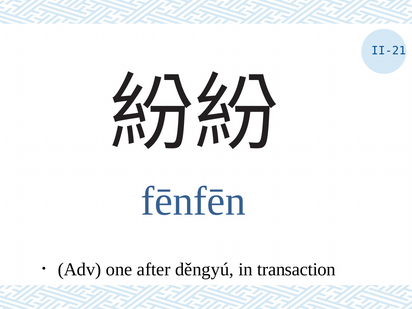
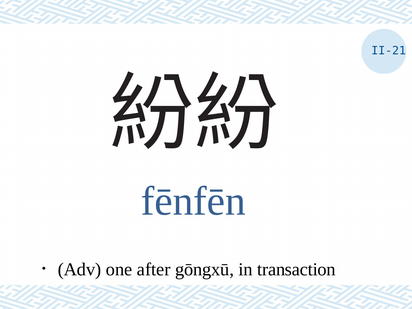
děngyú: děngyú -> gōngxū (205, 269)
